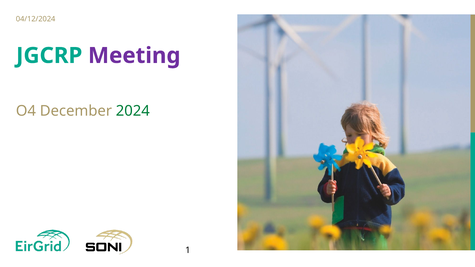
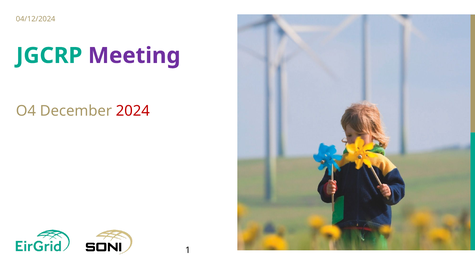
2024 colour: green -> red (133, 111)
